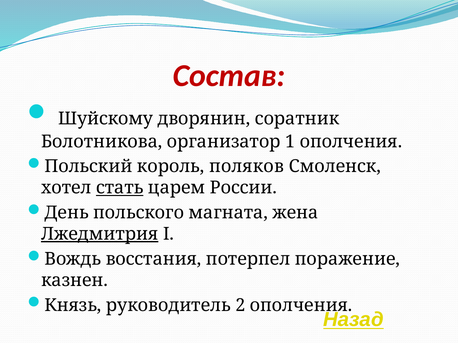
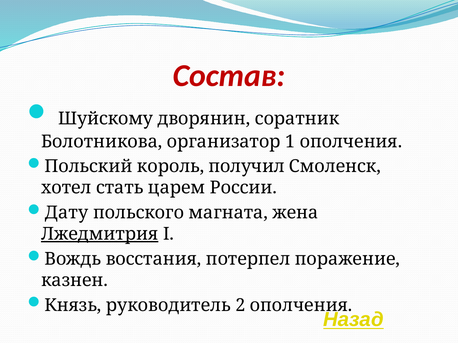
поляков: поляков -> получил (247, 167)
стать underline: present -> none (120, 188)
День: День -> Дату (66, 213)
